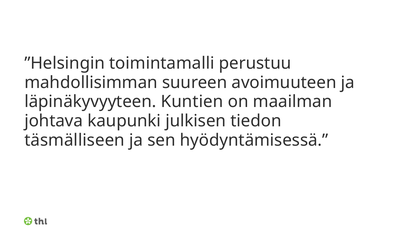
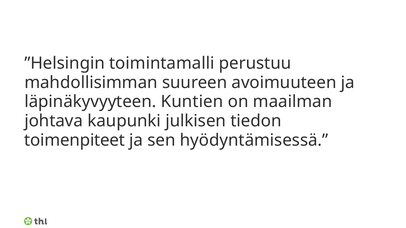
täsmälliseen: täsmälliseen -> toimenpiteet (75, 140)
